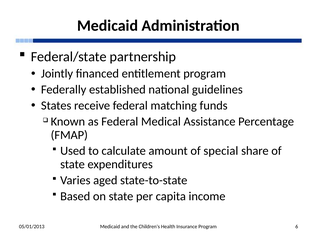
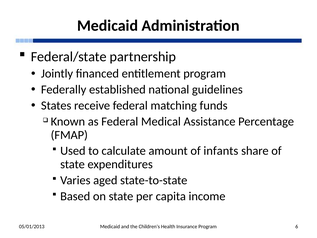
special: special -> infants (221, 151)
